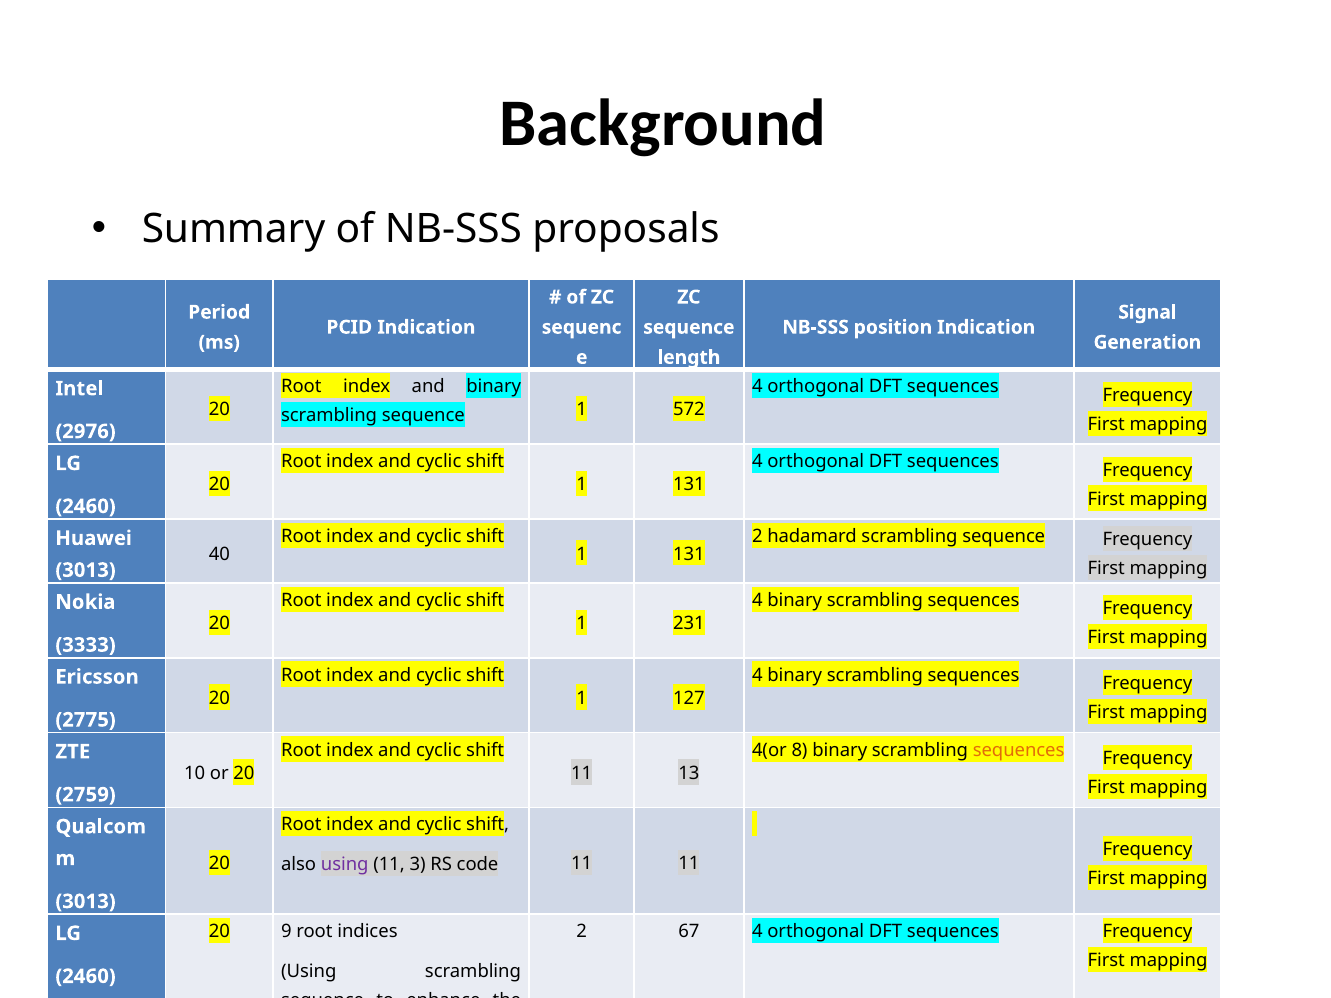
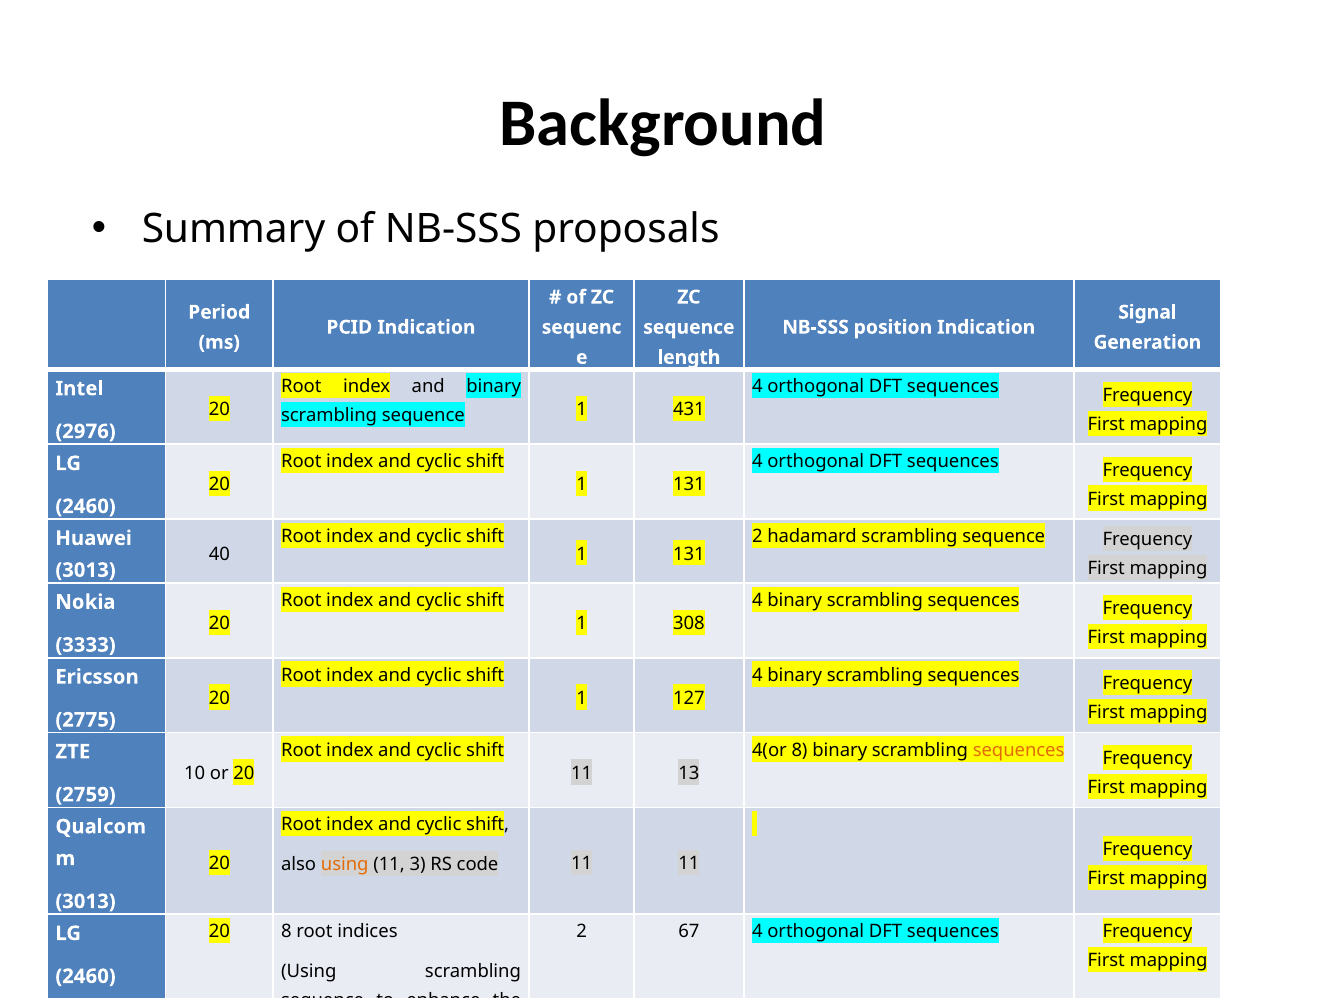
572: 572 -> 431 (689, 410)
231: 231 -> 308 (689, 623)
using colour: purple -> orange (345, 865)
20 9: 9 -> 8 (286, 932)
